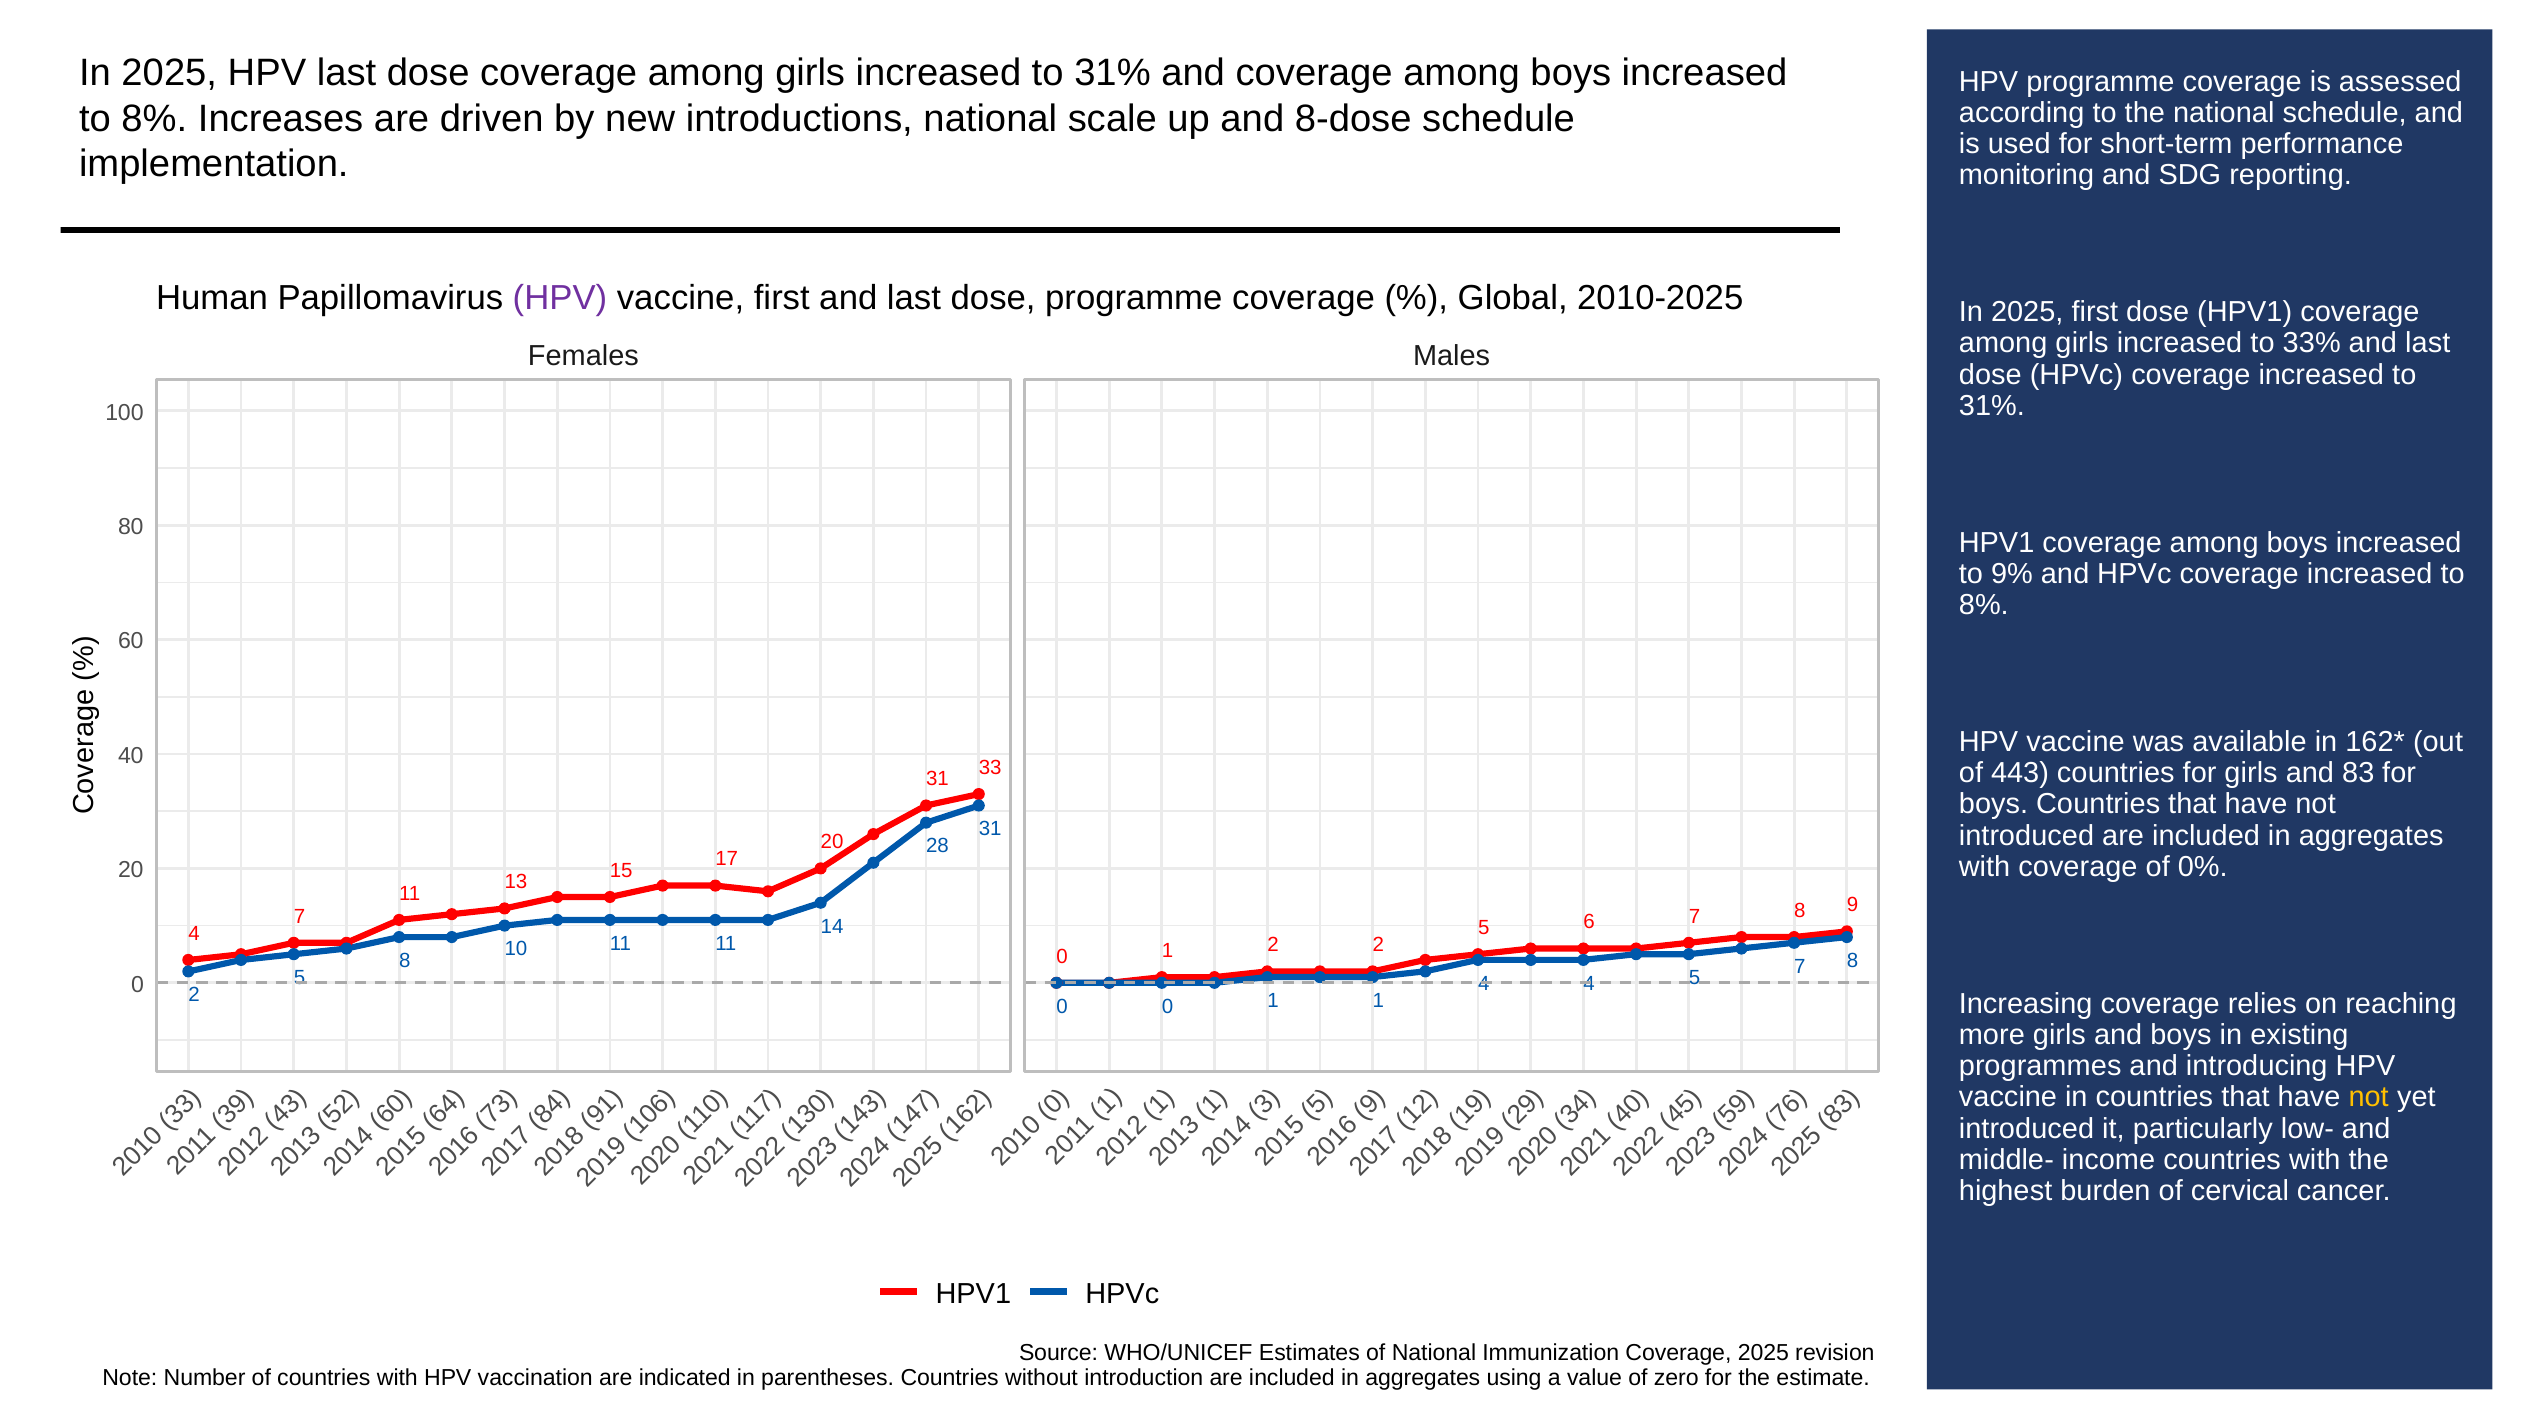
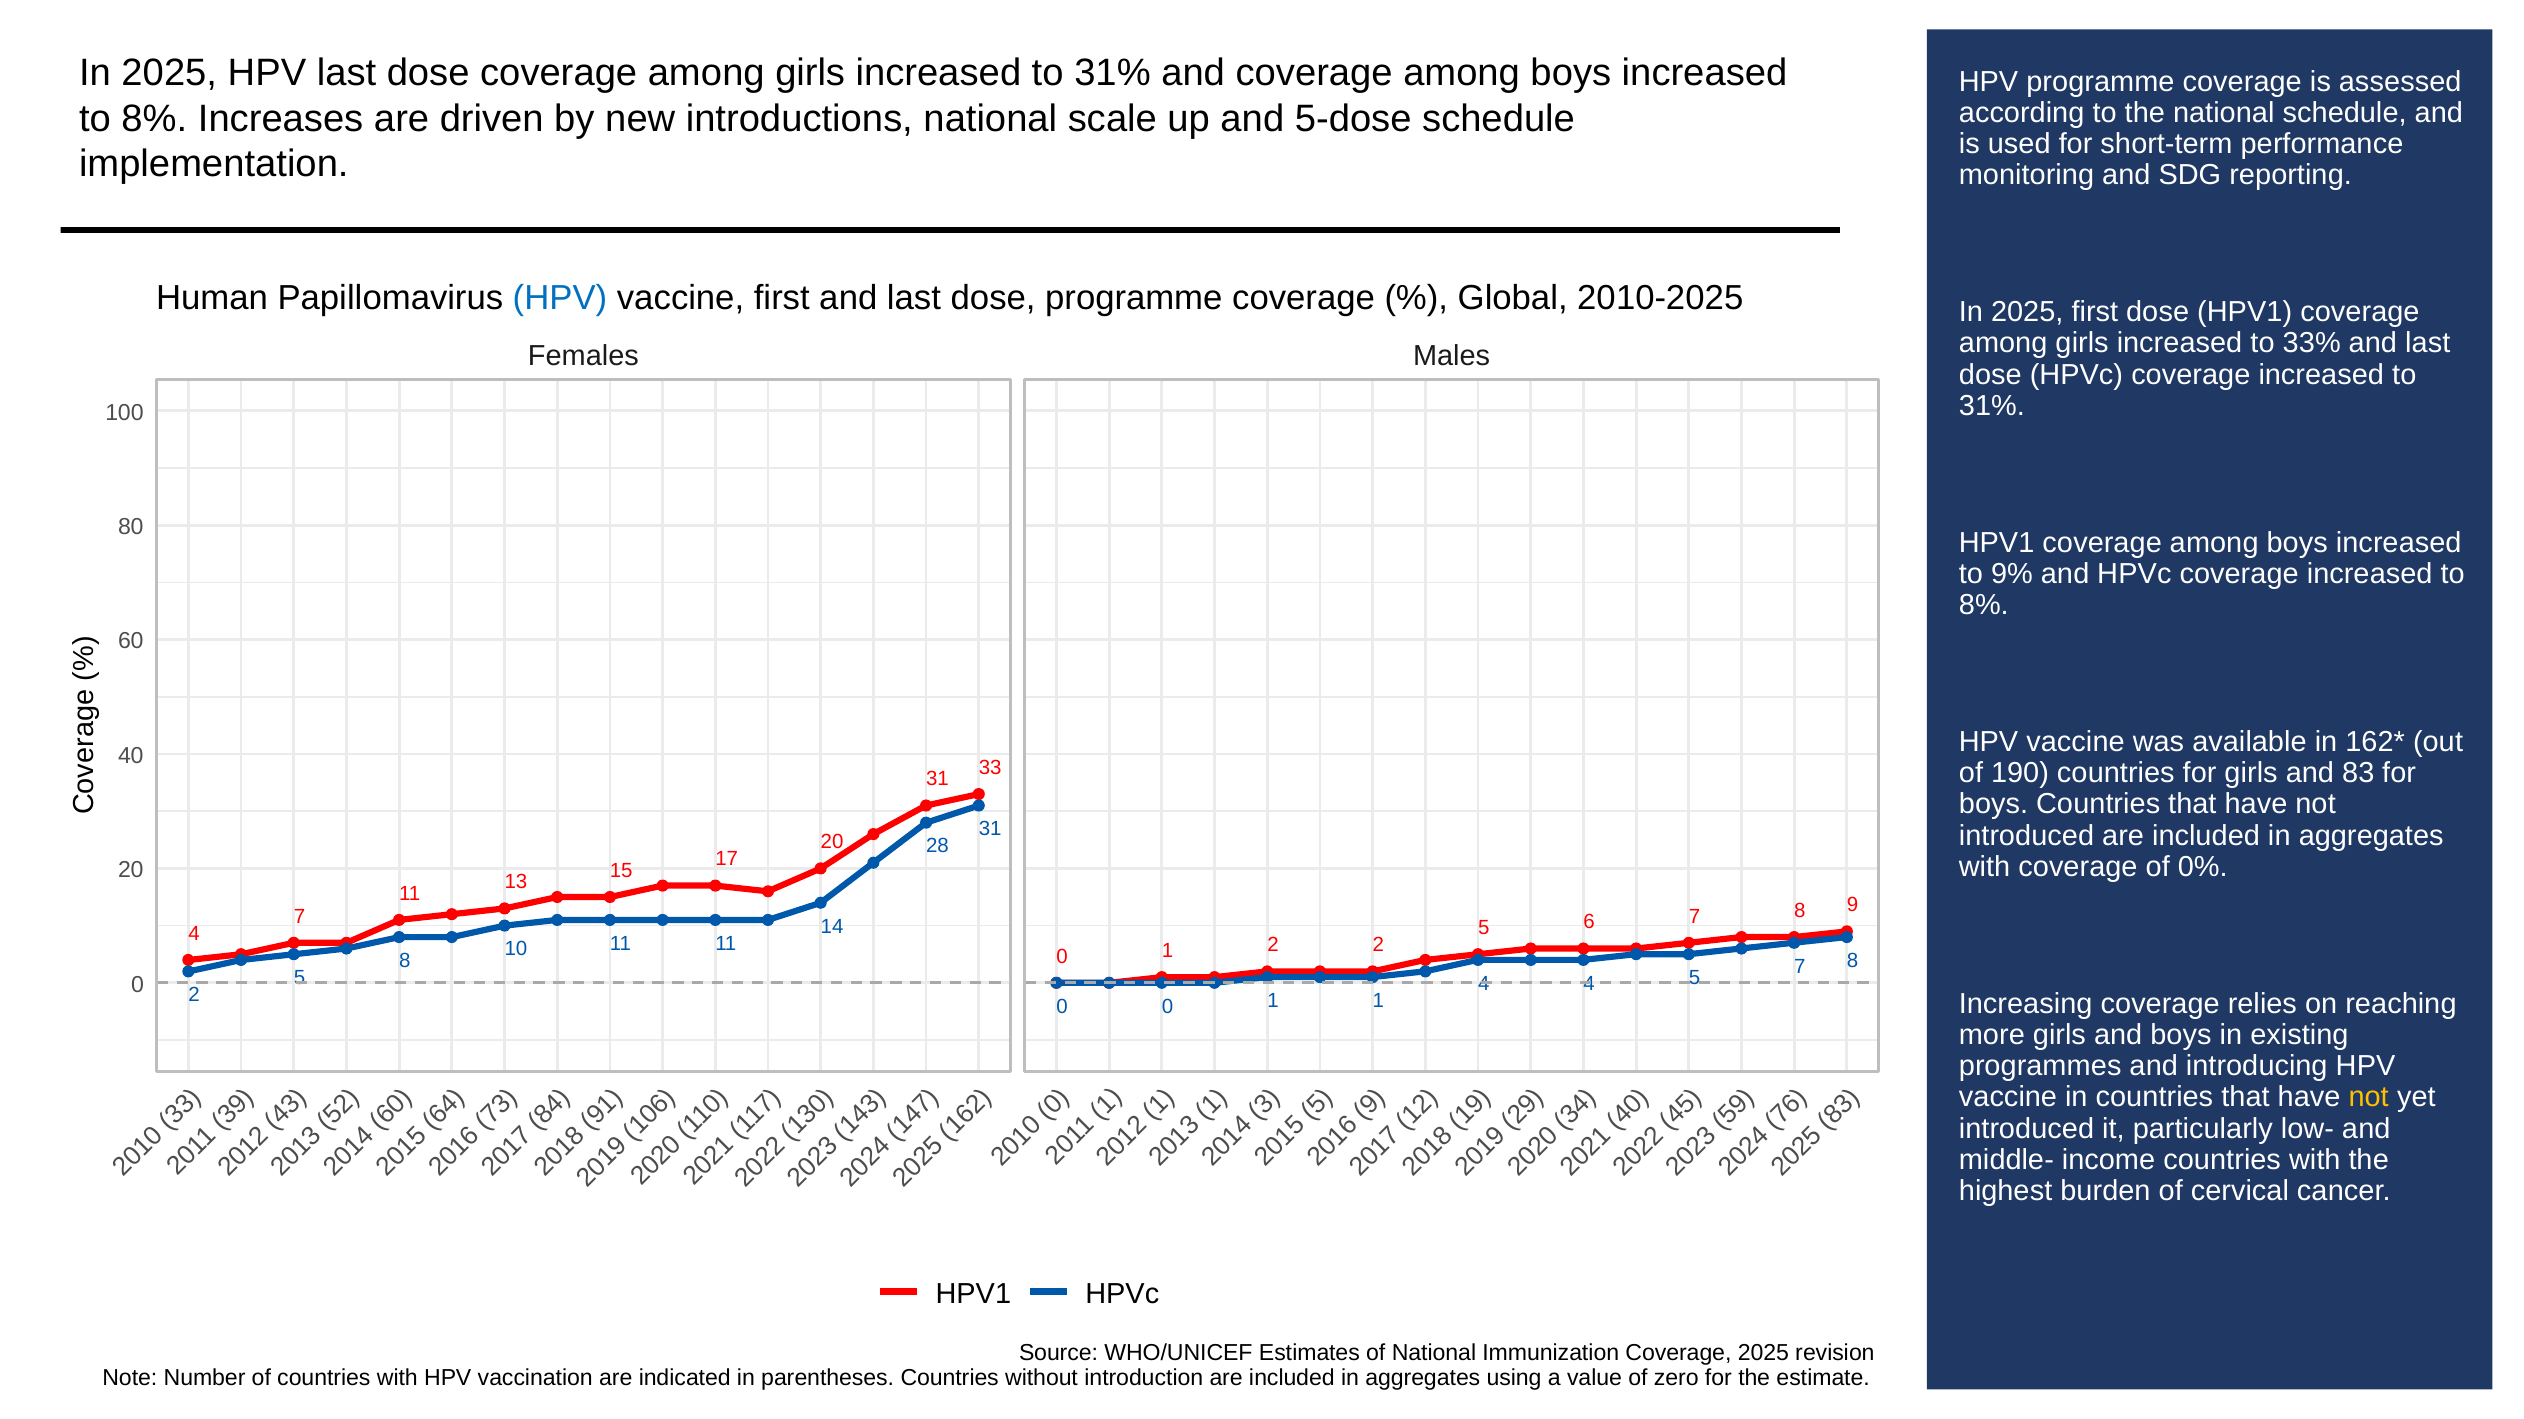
8-dose: 8-dose -> 5-dose (1353, 118)
HPV colour: purple -> blue (560, 298)
443: 443 -> 190 (2020, 774)
